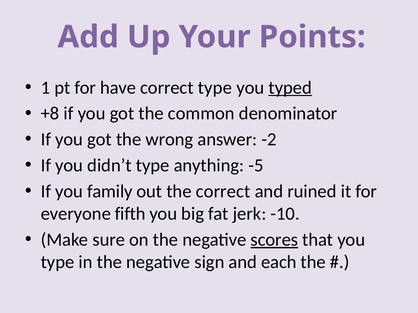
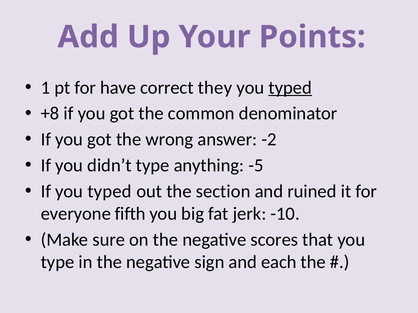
correct type: type -> they (215, 88)
If you family: family -> typed (110, 192)
the correct: correct -> section (223, 192)
scores underline: present -> none (274, 240)
